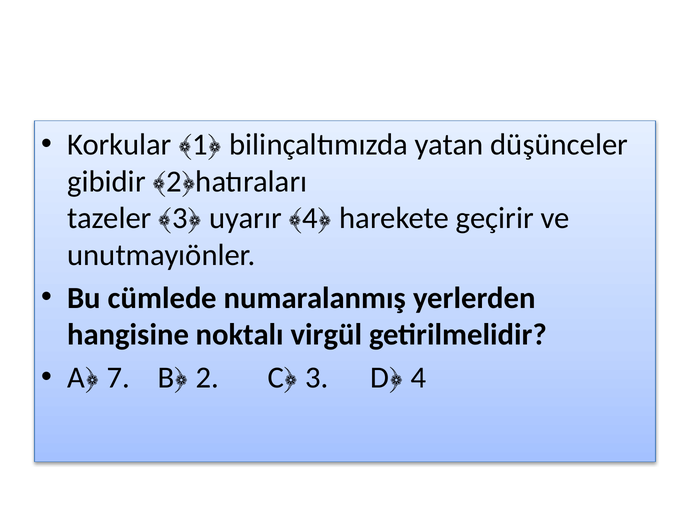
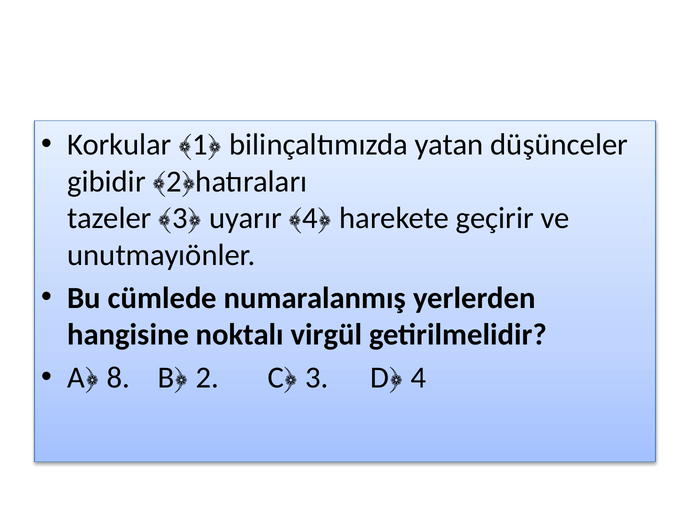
7: 7 -> 8 (118, 378)
